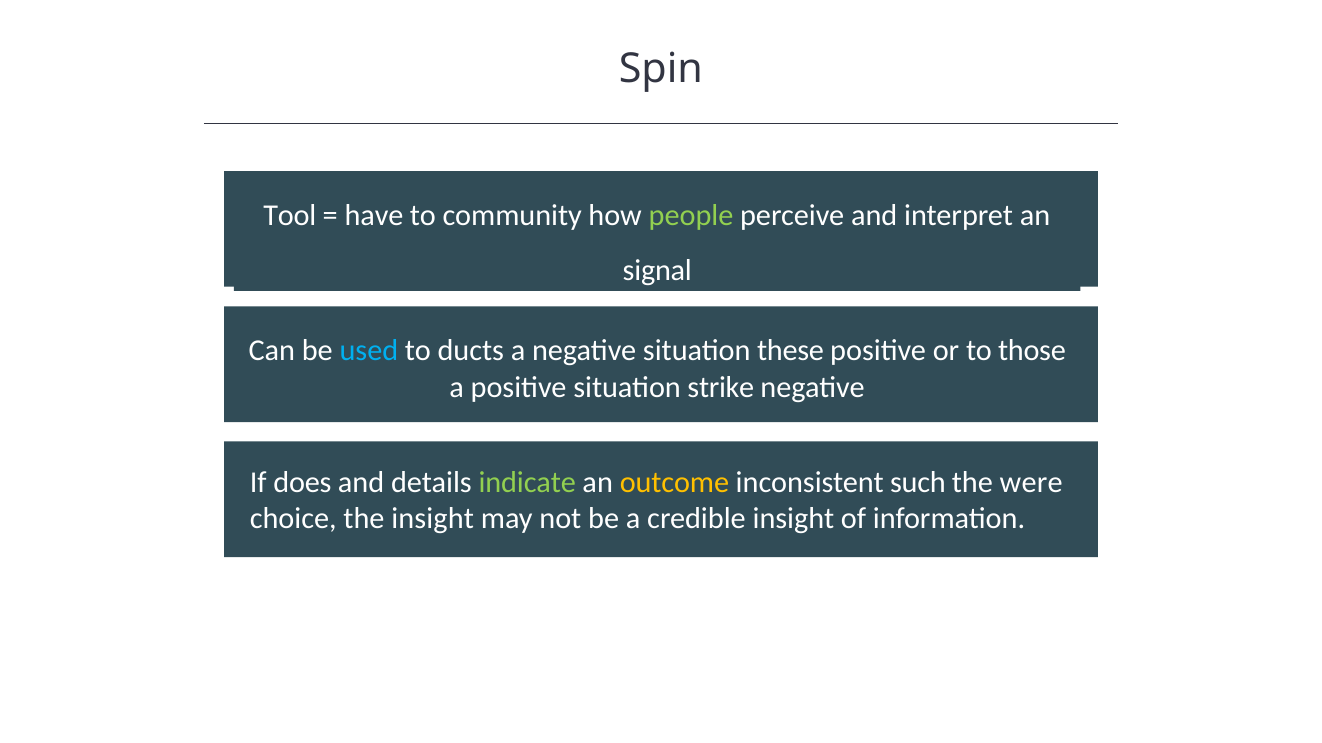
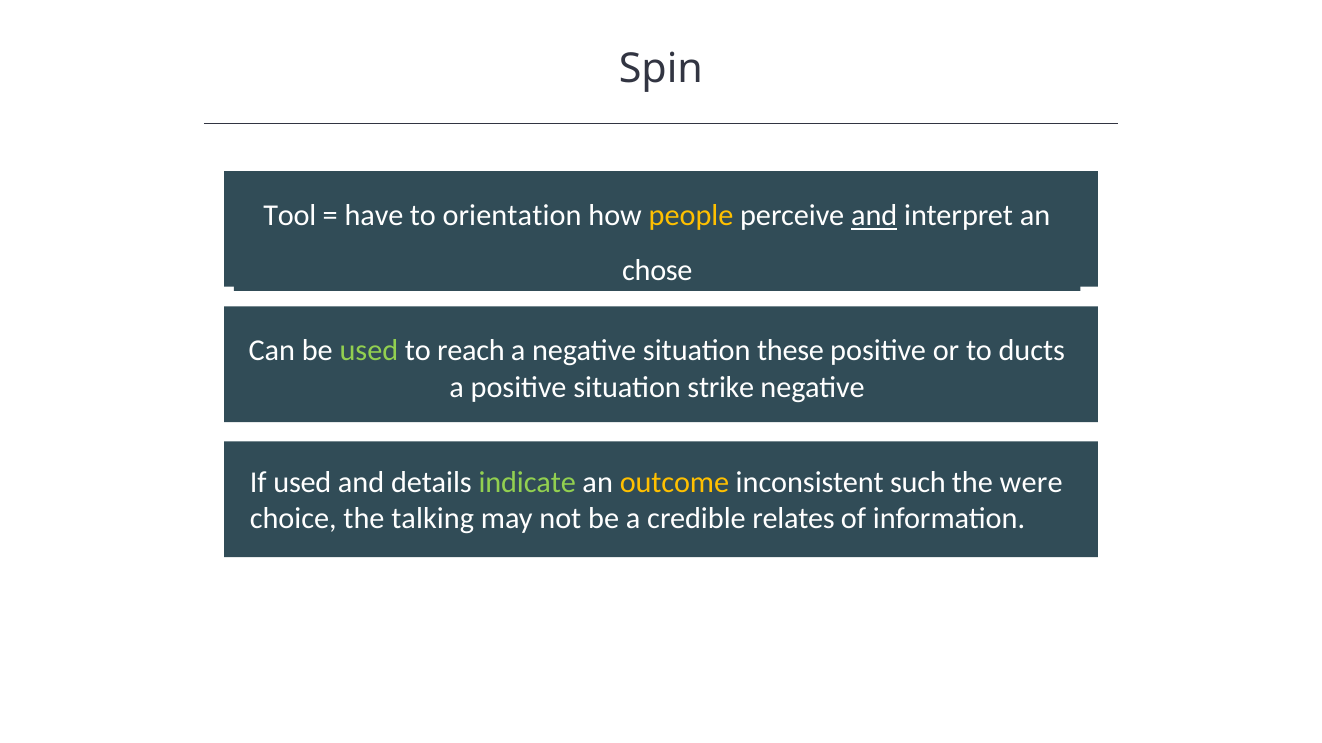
community: community -> orientation (512, 216)
people colour: light green -> yellow (691, 216)
and underline: none -> present (874, 216)
signal: signal -> chose (657, 270)
used colour: light blue -> light green (369, 351)
ducts: ducts -> reach (471, 351)
those: those -> ducts (1032, 351)
If does: does -> used (302, 483)
the insight: insight -> talking (433, 519)
credible insight: insight -> relates (794, 519)
